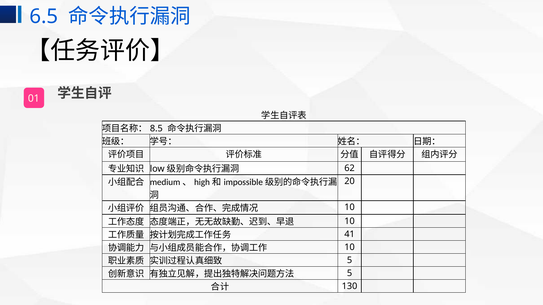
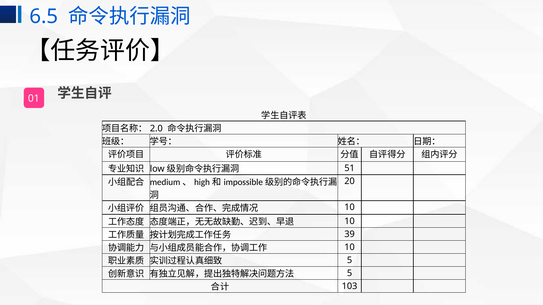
8.5: 8.5 -> 2.0 (156, 129)
62: 62 -> 51 (350, 168)
41: 41 -> 39 (350, 234)
130: 130 -> 103 (350, 287)
